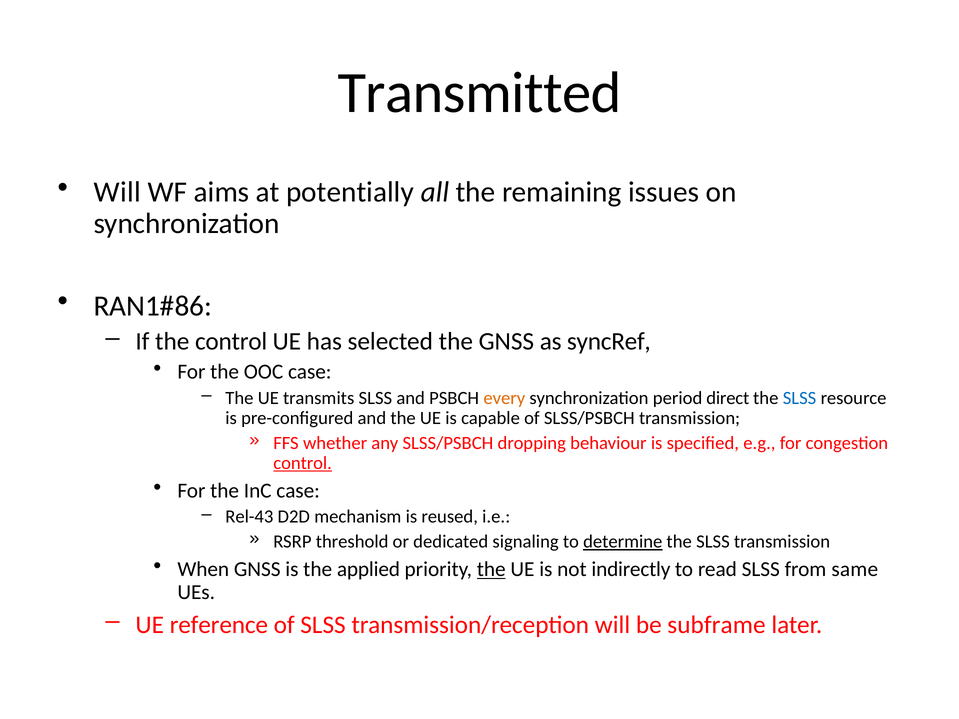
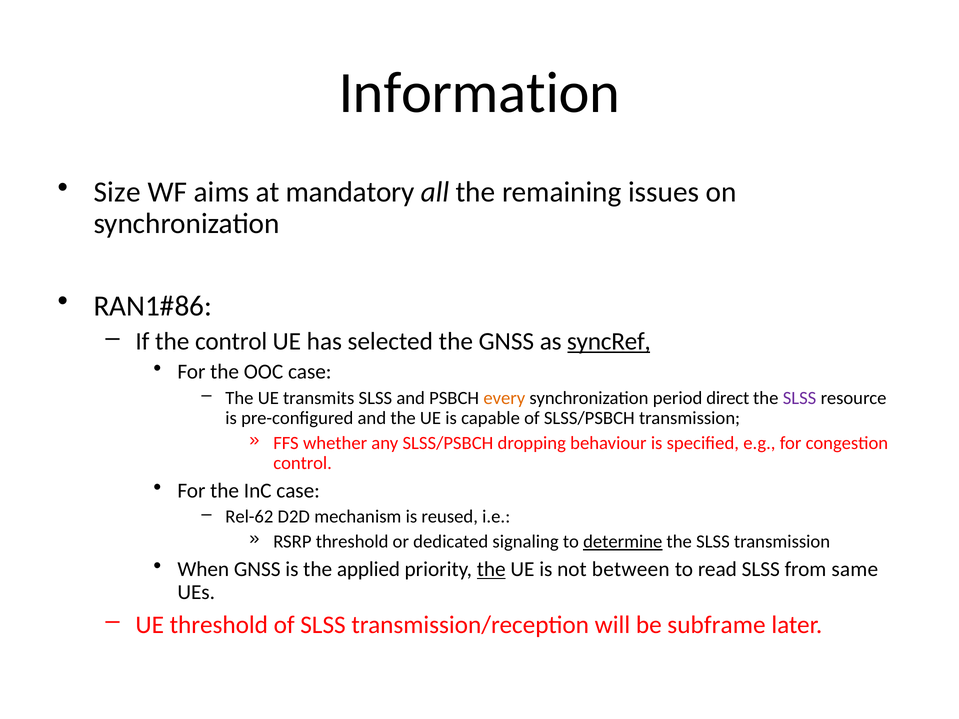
Transmitted: Transmitted -> Information (479, 93)
Will: Will -> Size (117, 192)
potentially: potentially -> mandatory (350, 192)
syncRef underline: none -> present (609, 342)
SLSS colour: blue -> purple (800, 398)
control underline: present -> none (303, 463)
Rel-43: Rel-43 -> Rel-62 (249, 517)
indirectly: indirectly -> between (631, 570)
UE reference: reference -> threshold (219, 625)
